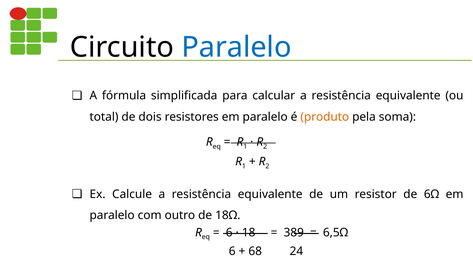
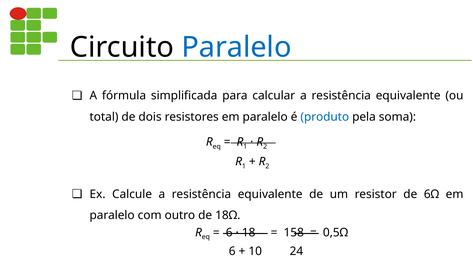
produto colour: orange -> blue (325, 117)
389: 389 -> 158 (294, 233)
6,5Ω: 6,5Ω -> 0,5Ω (336, 233)
68: 68 -> 10 (255, 251)
